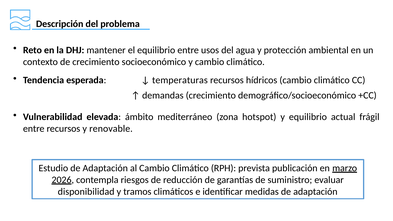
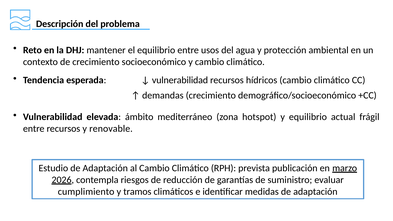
temperaturas: temperaturas -> vulnerabilidad (180, 80)
disponibilidad: disponibilidad -> cumplimiento (86, 192)
